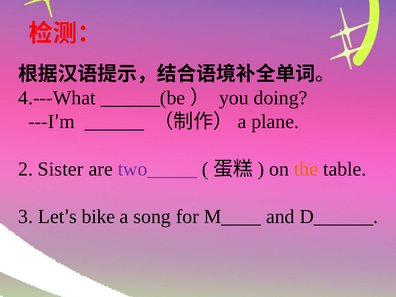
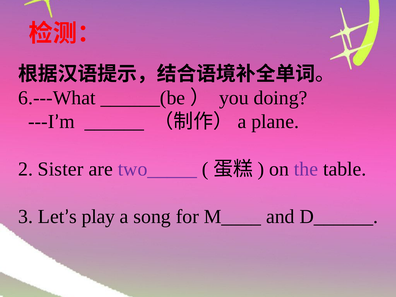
4.---What: 4.---What -> 6.---What (57, 98)
the colour: orange -> purple (306, 169)
bike: bike -> play (98, 217)
